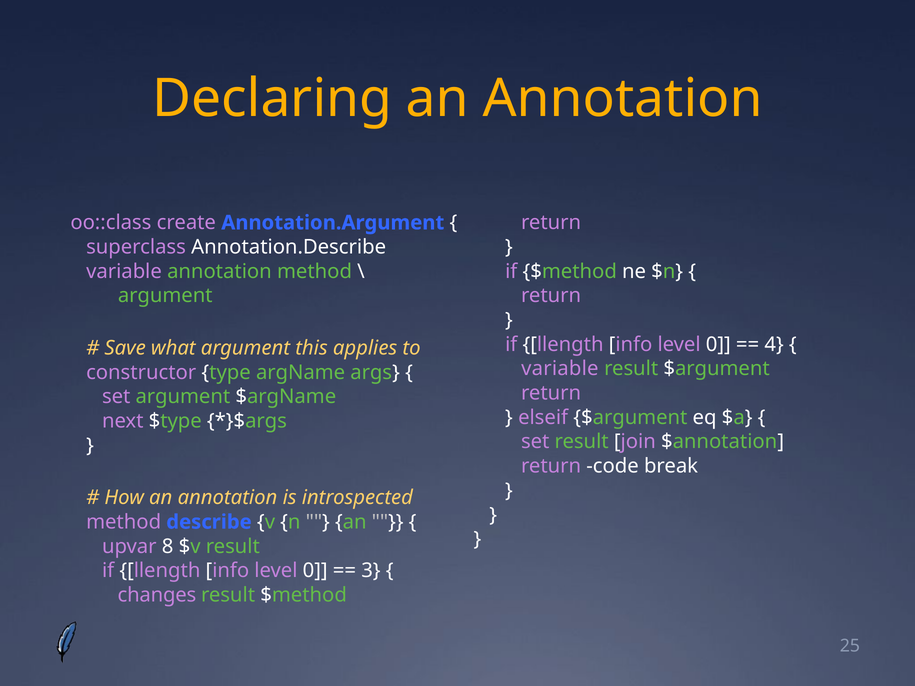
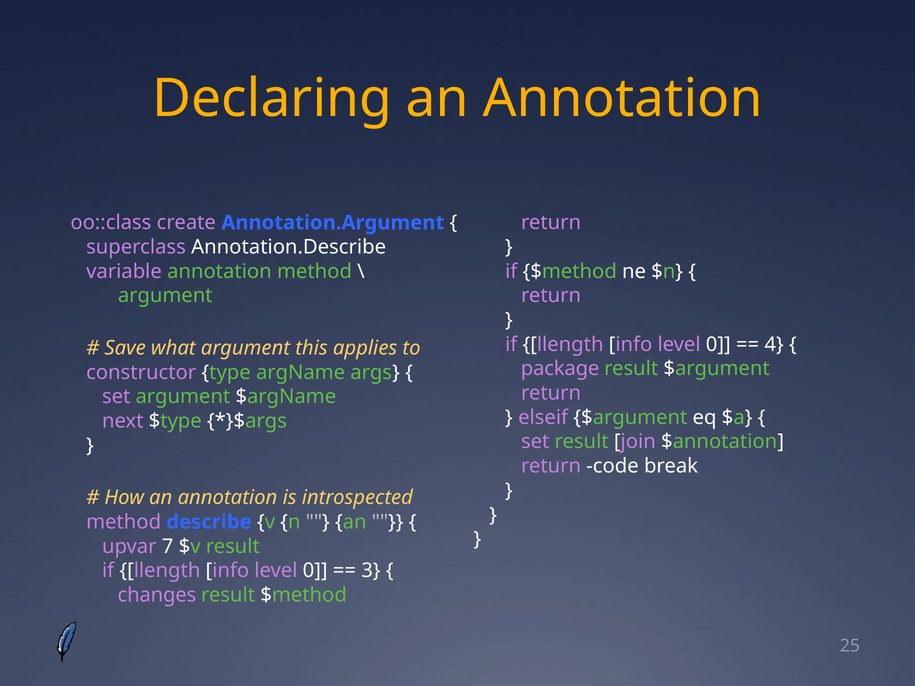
variable: variable -> package (560, 369)
8: 8 -> 7 (168, 547)
